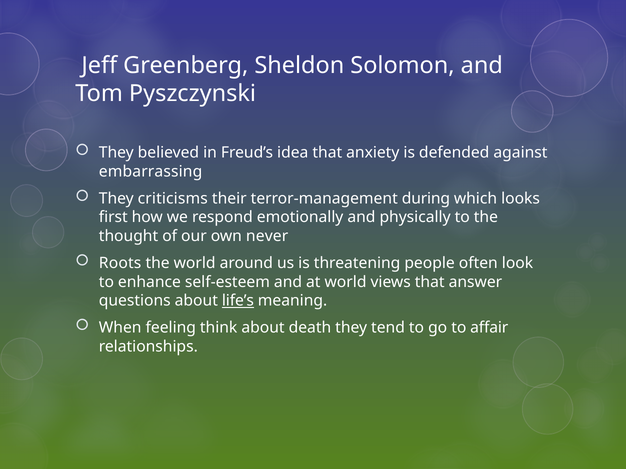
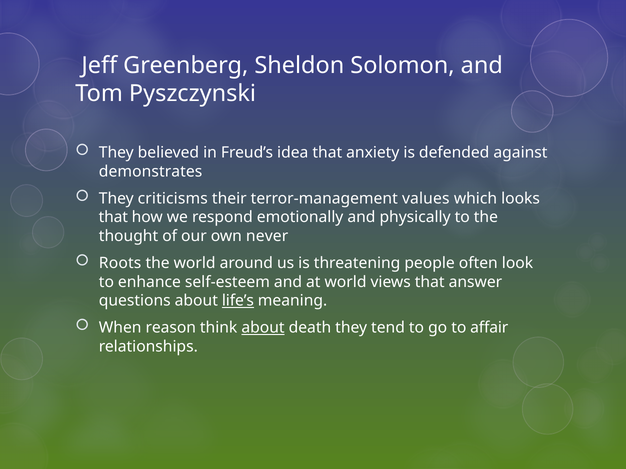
embarrassing: embarrassing -> demonstrates (151, 172)
during: during -> values (426, 199)
first: first -> that (113, 218)
feeling: feeling -> reason (171, 328)
about underline: none -> present (263, 328)
